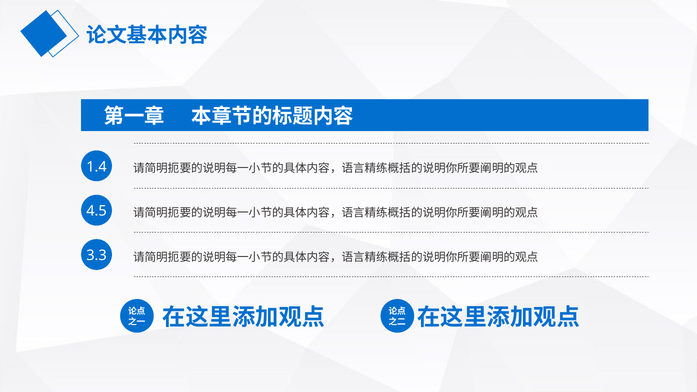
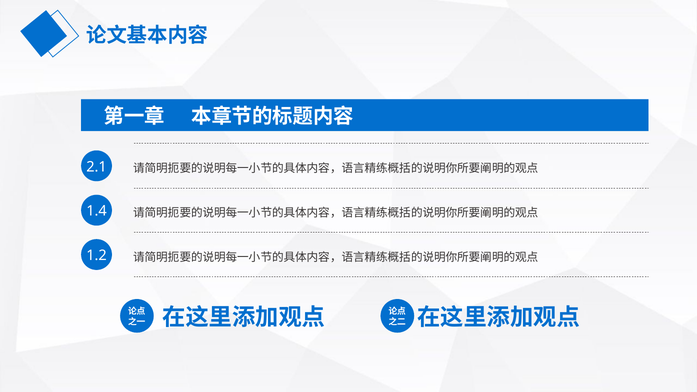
1.4: 1.4 -> 2.1 (97, 167)
4.5: 4.5 -> 1.4 (97, 211)
3.3: 3.3 -> 1.2 (97, 256)
